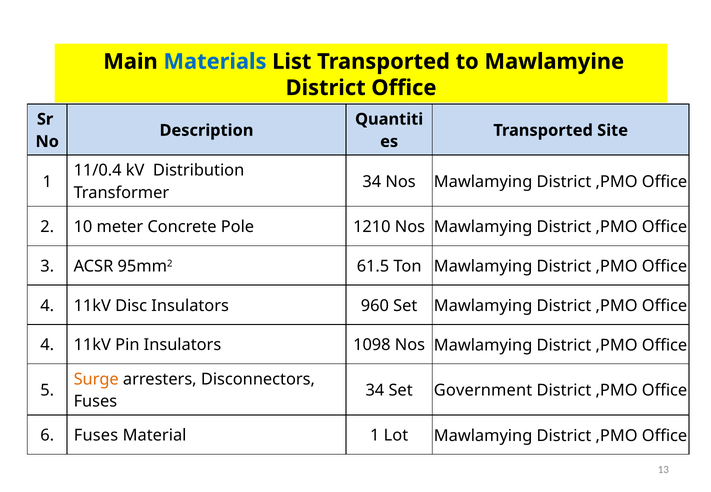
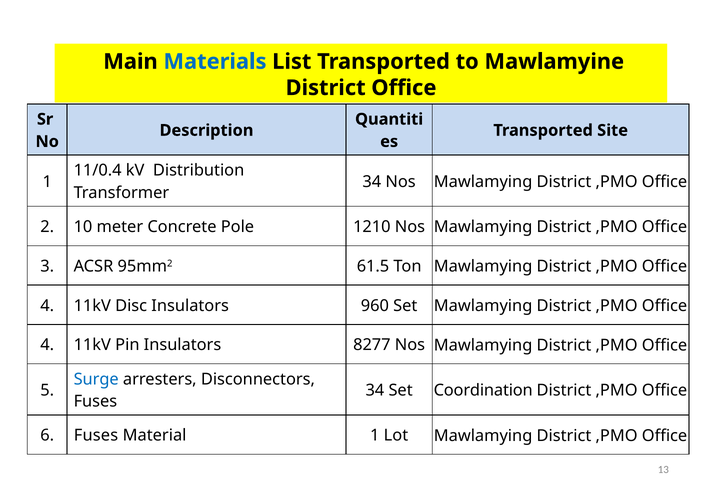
1098: 1098 -> 8277 (372, 345)
Surge colour: orange -> blue (96, 379)
Government: Government -> Coordination (483, 391)
